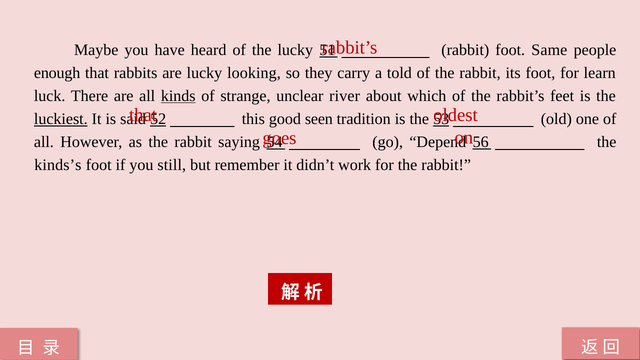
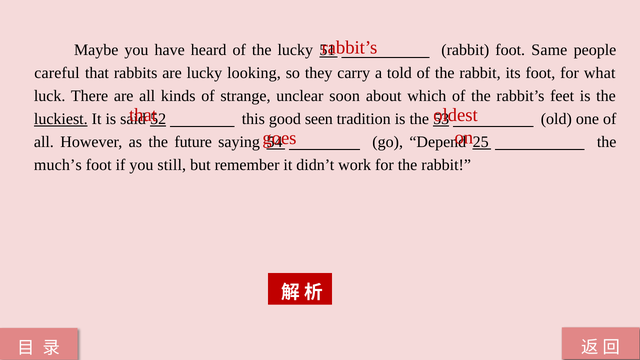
enough: enough -> careful (57, 73)
learn: learn -> what (600, 73)
kinds underline: present -> none (178, 96)
river: river -> soon (345, 96)
as the rabbit: rabbit -> future (193, 142)
56: 56 -> 25 (481, 142)
kinds’s: kinds’s -> much’s (58, 165)
